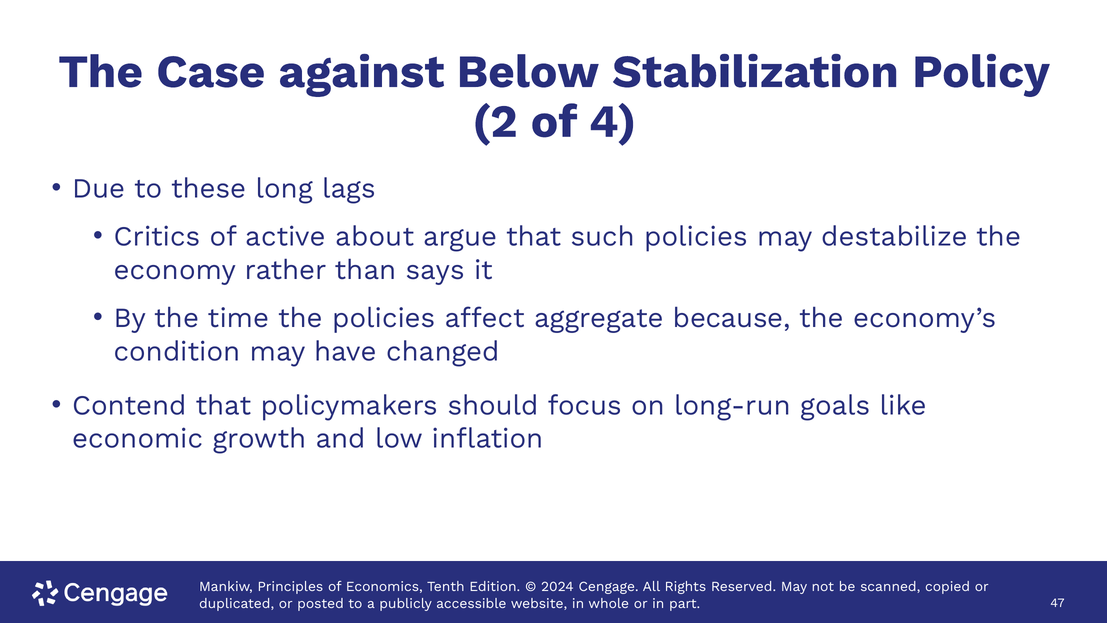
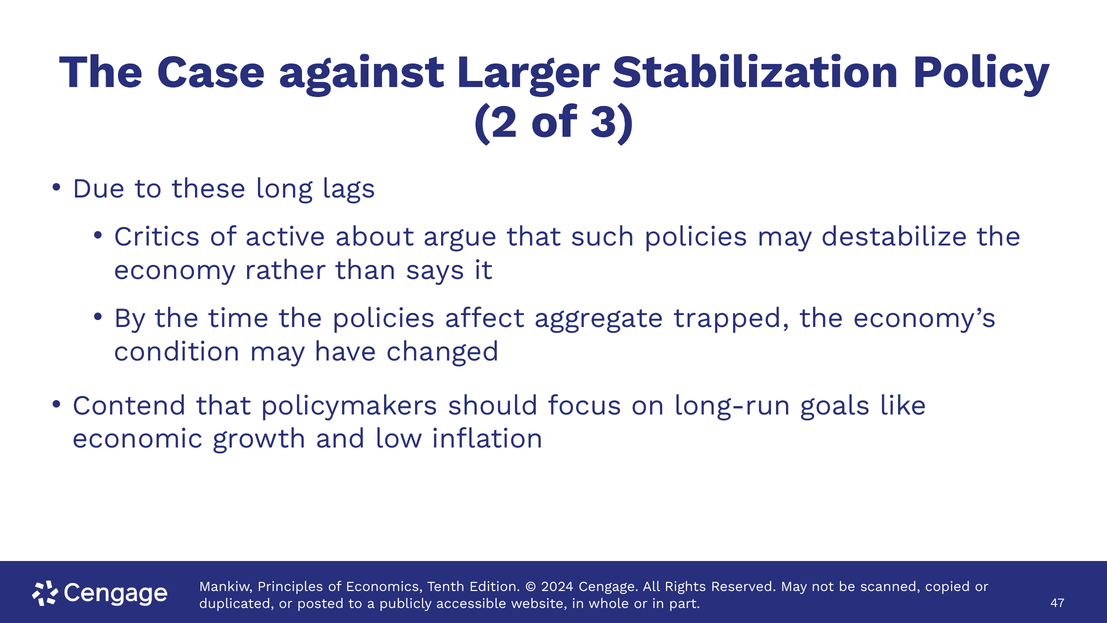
Below: Below -> Larger (528, 72)
4: 4 -> 3 (612, 122)
because: because -> trapped (731, 318)
